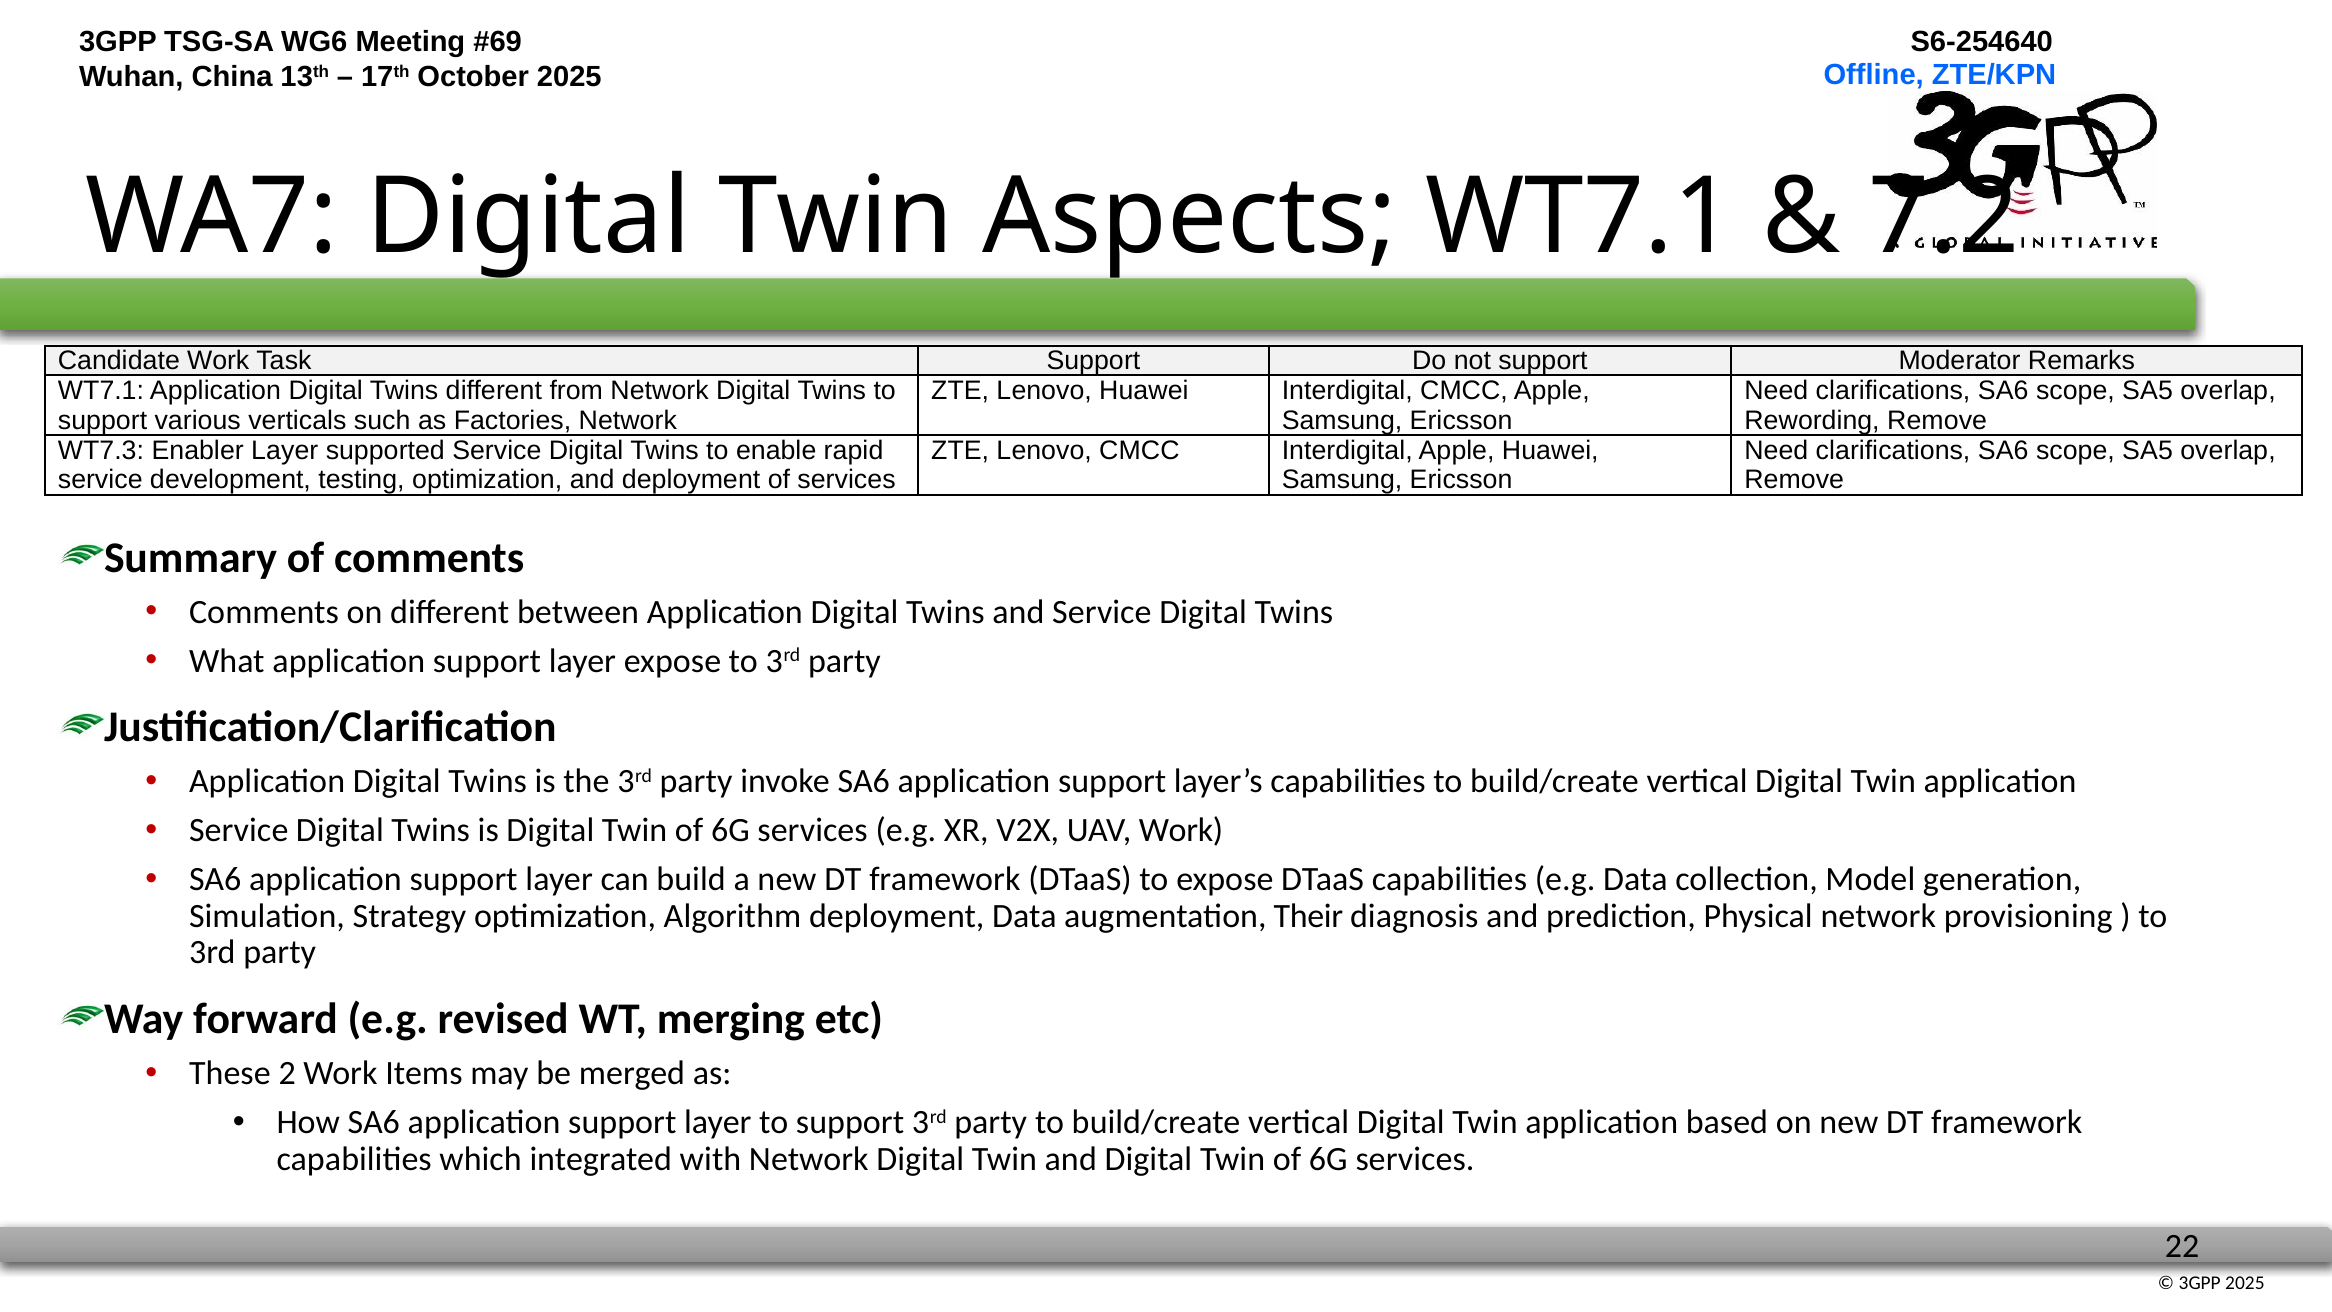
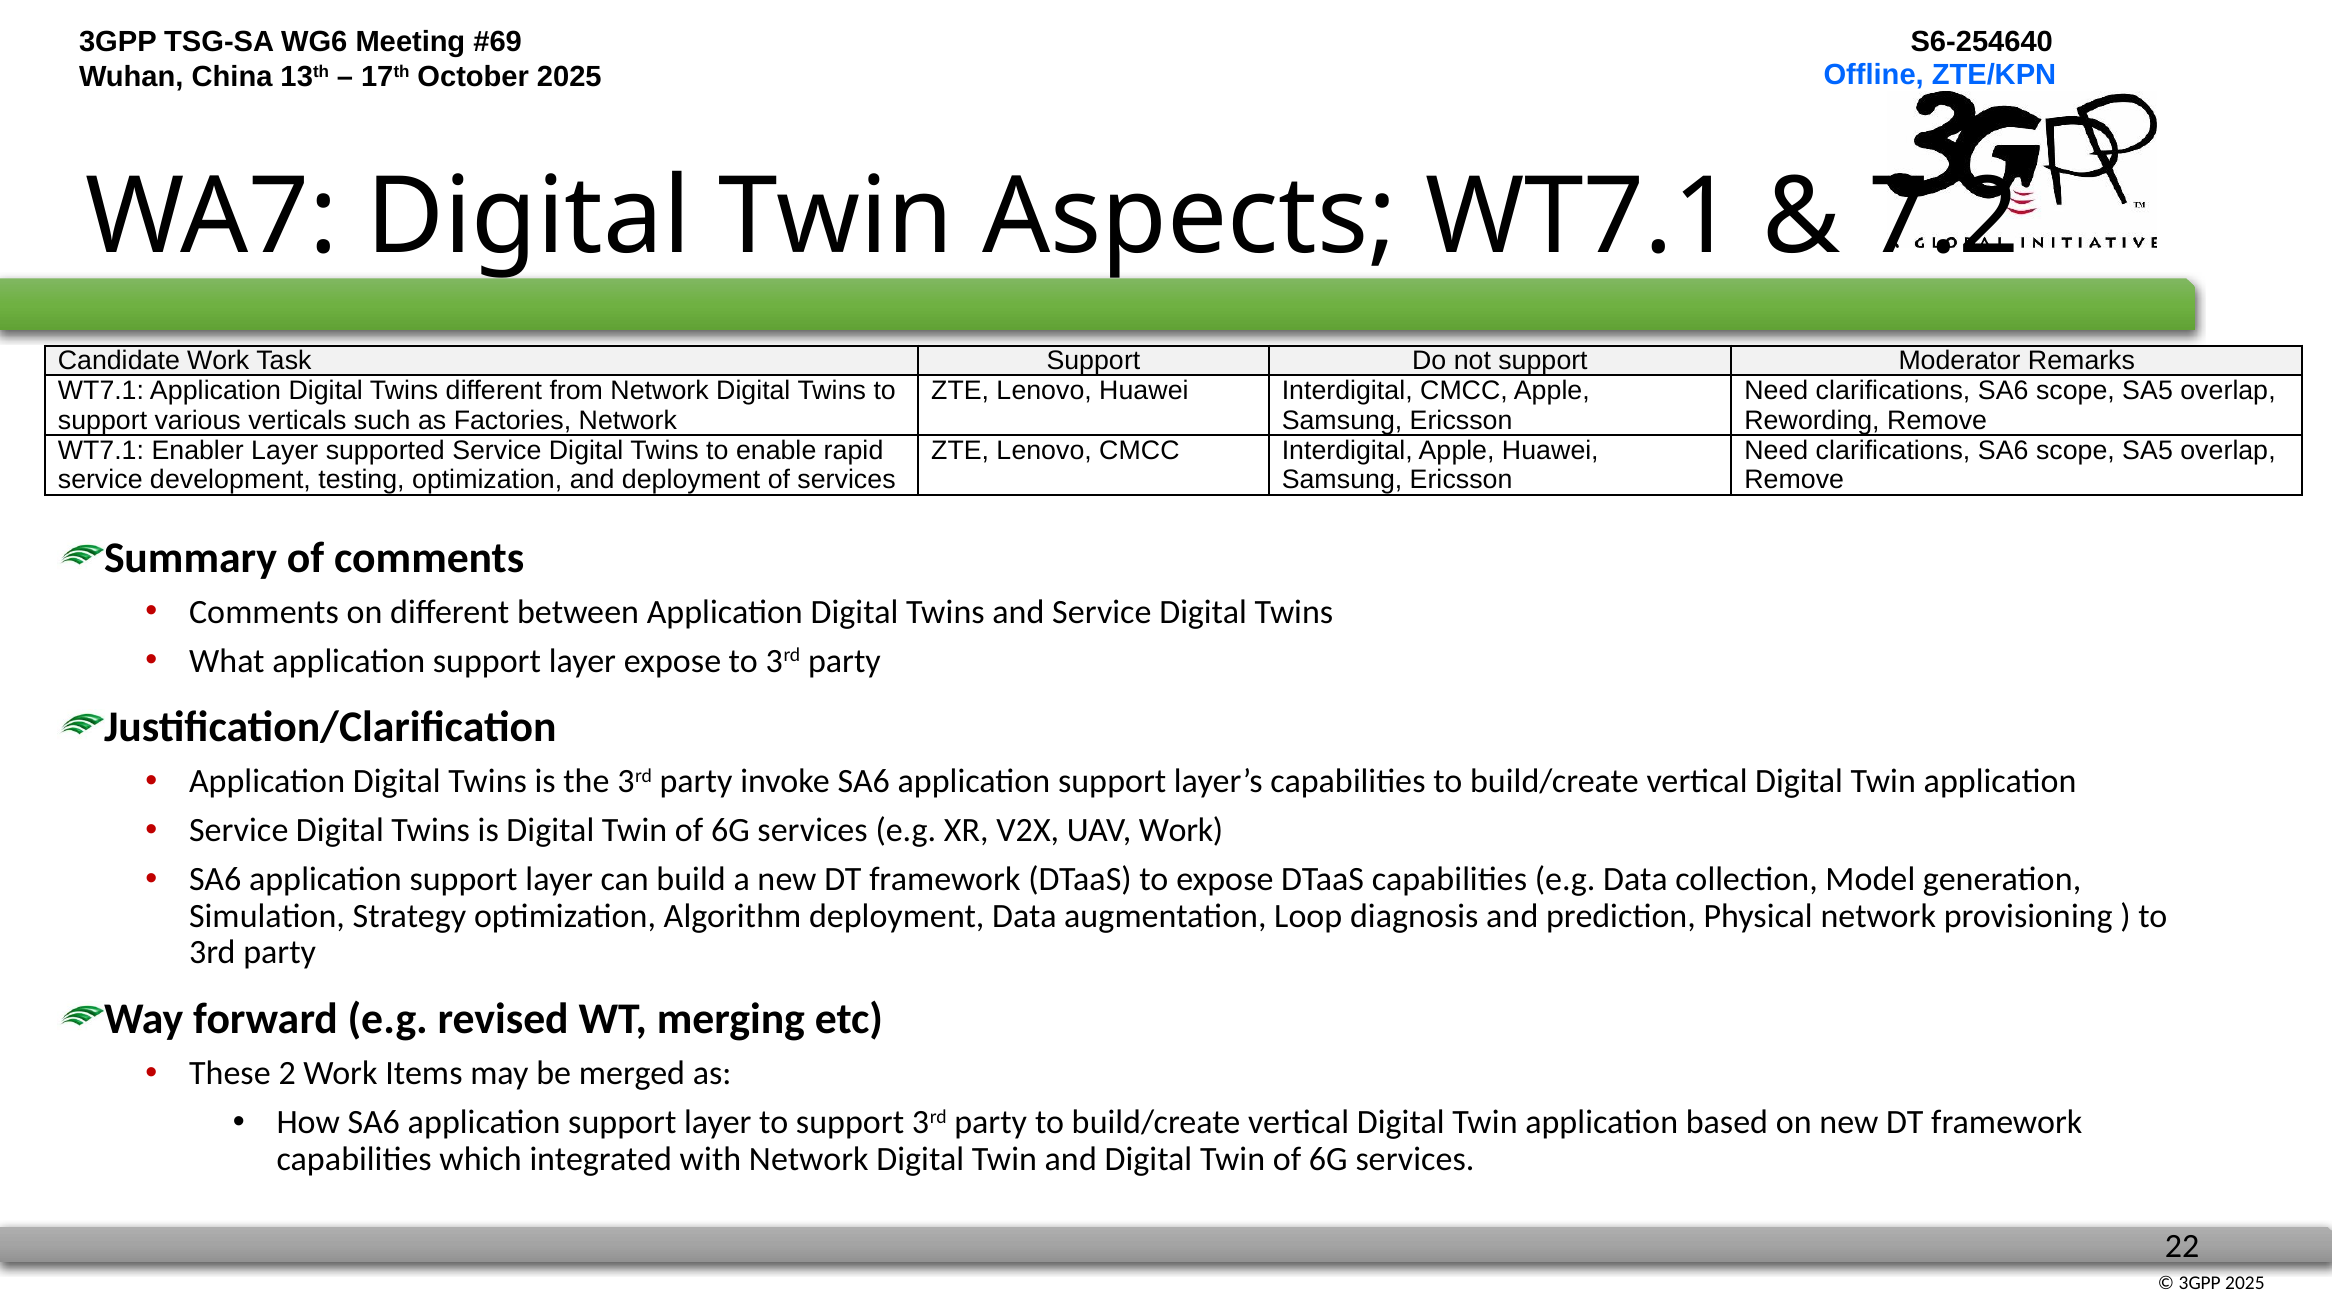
WT7.3: WT7.3 -> WT7.1 (101, 450)
Their: Their -> Loop (1308, 916)
